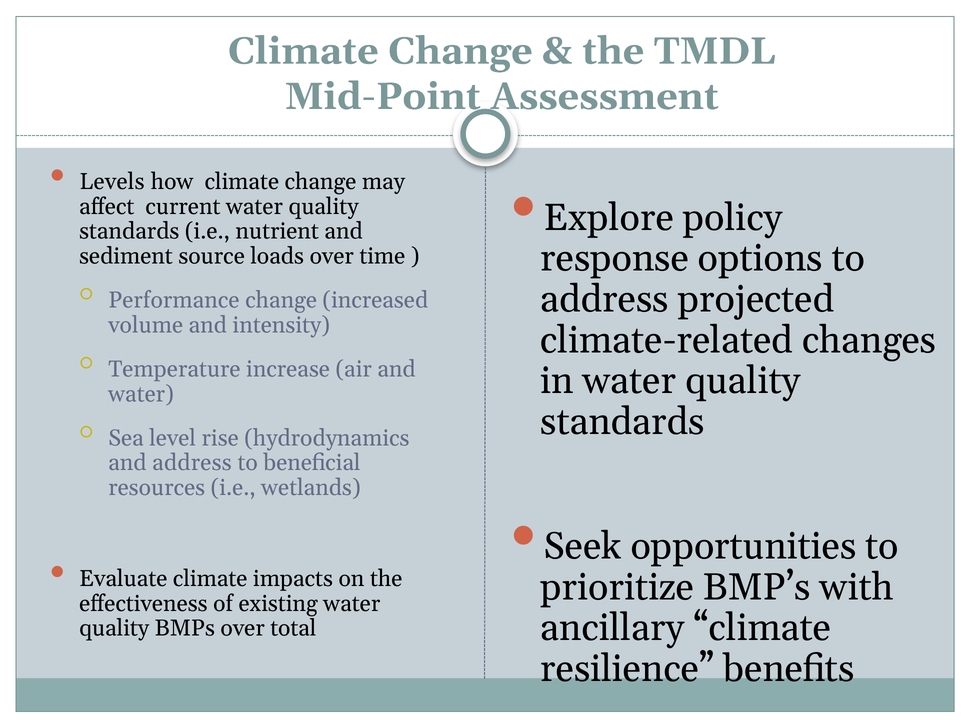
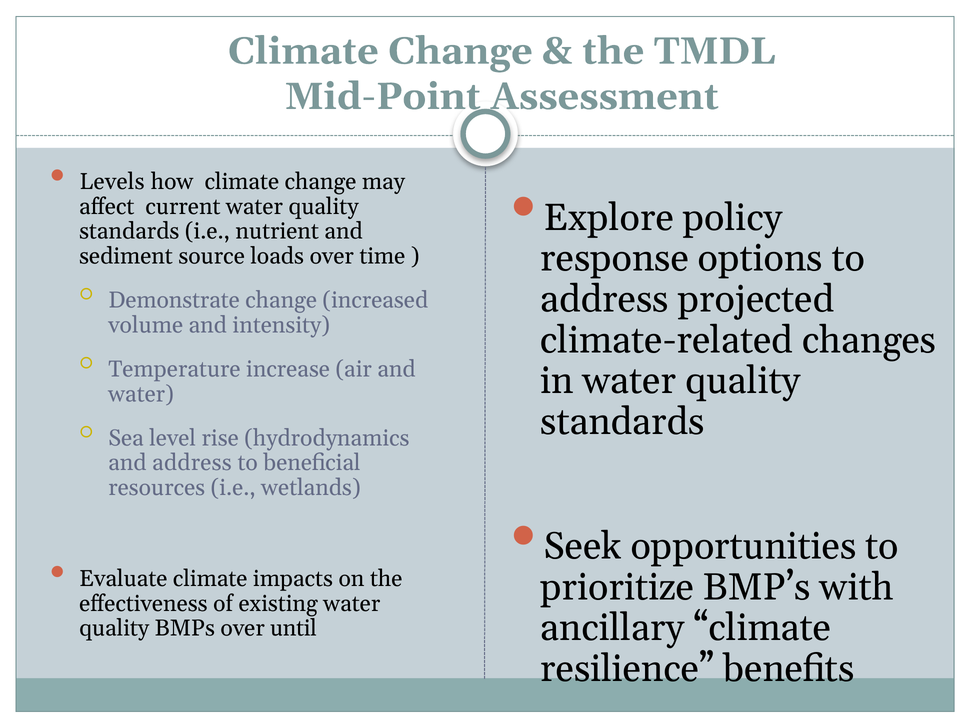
Performance: Performance -> Demonstrate (174, 300)
total: total -> until (293, 628)
